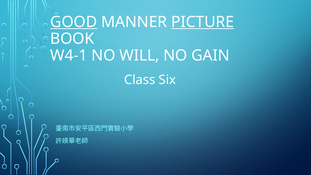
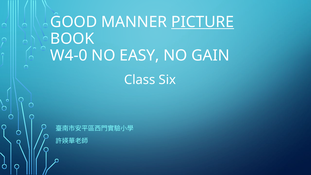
GOOD underline: present -> none (74, 22)
W4-1: W4-1 -> W4-0 (69, 56)
WILL: WILL -> EASY (139, 56)
